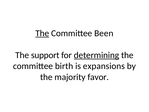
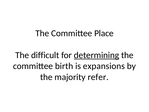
The underline: present -> none (42, 33)
Been: Been -> Place (104, 33)
support: support -> difficult (45, 55)
favor: favor -> refer (98, 77)
